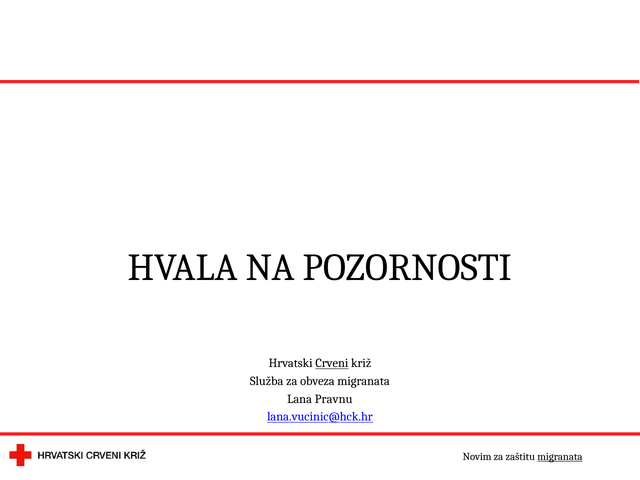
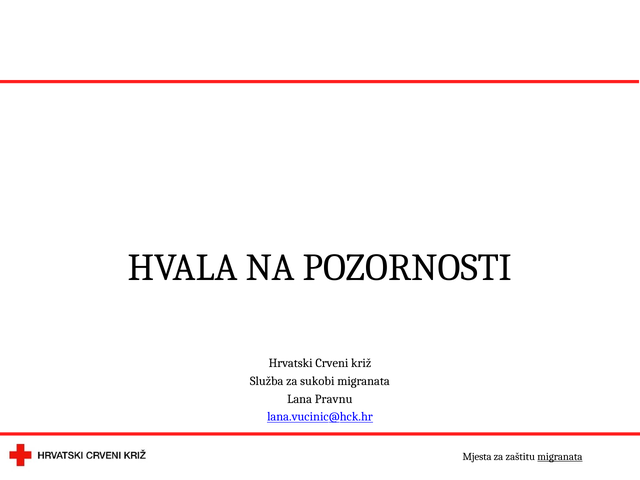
Crveni underline: present -> none (332, 363)
obveza: obveza -> sukobi (317, 381)
Novim: Novim -> Mjesta (477, 457)
